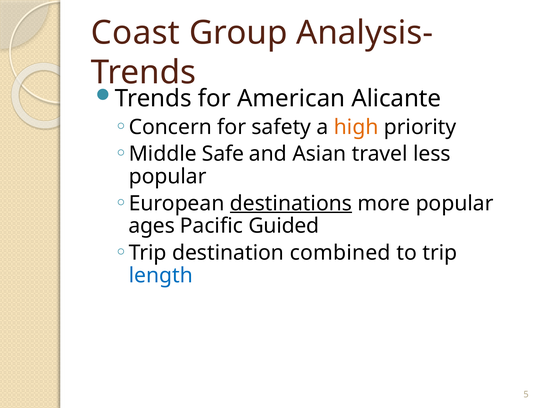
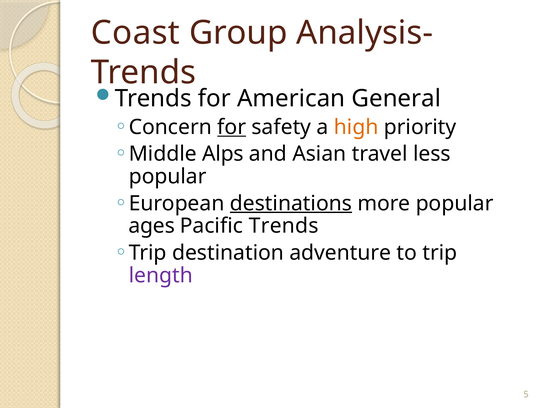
Alicante: Alicante -> General (396, 99)
for underline: none -> present (232, 127)
Safe: Safe -> Alps (223, 154)
Pacific Guided: Guided -> Trends (284, 226)
combined: combined -> adventure (340, 253)
length colour: blue -> purple (161, 275)
